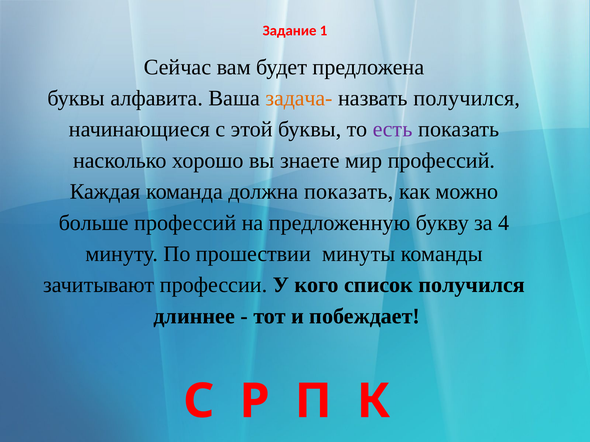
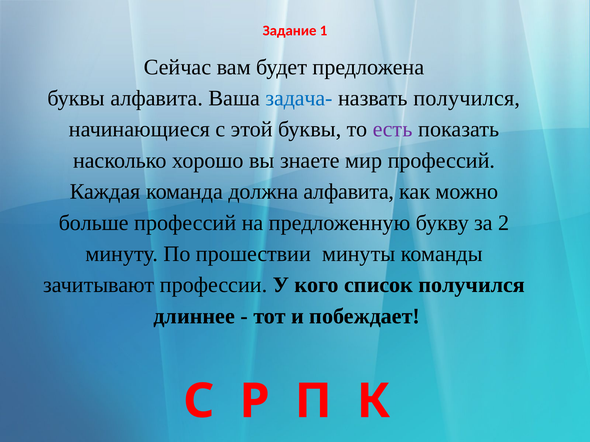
задача- colour: orange -> blue (299, 98)
должна показать: показать -> алфавита (349, 192)
4: 4 -> 2 (504, 223)
